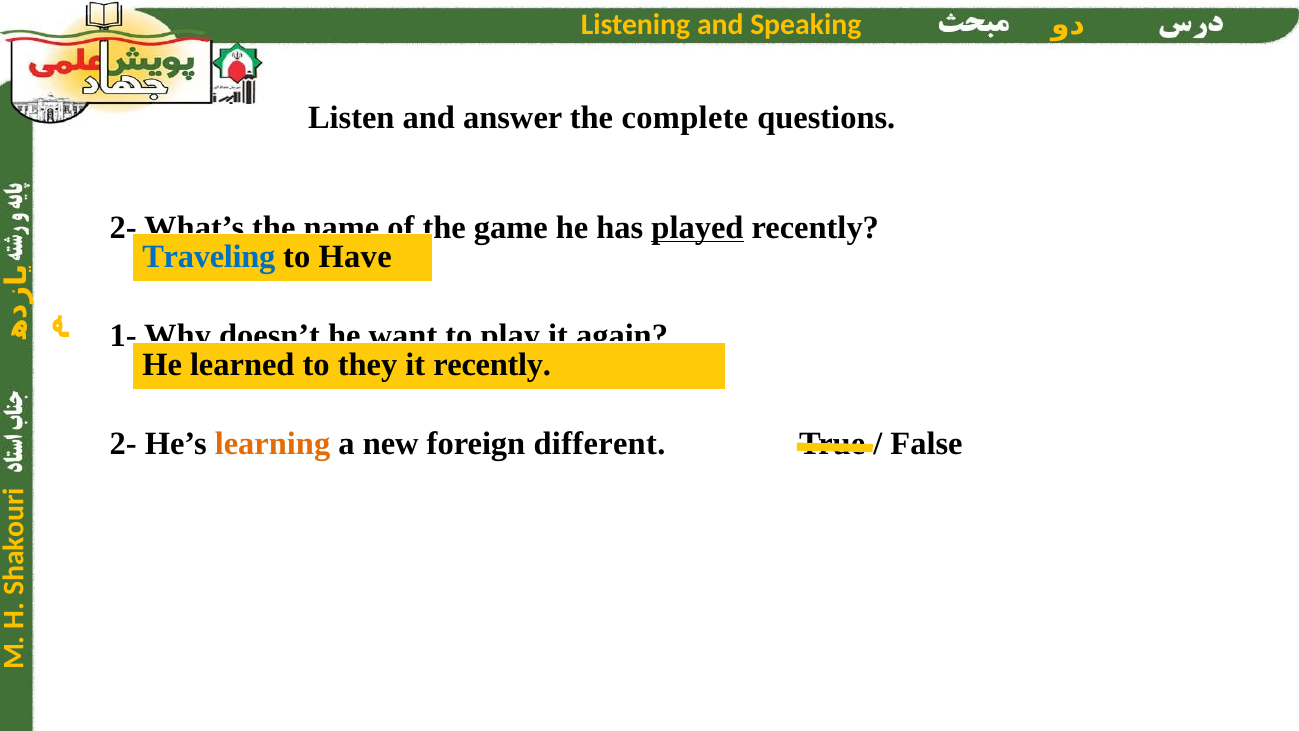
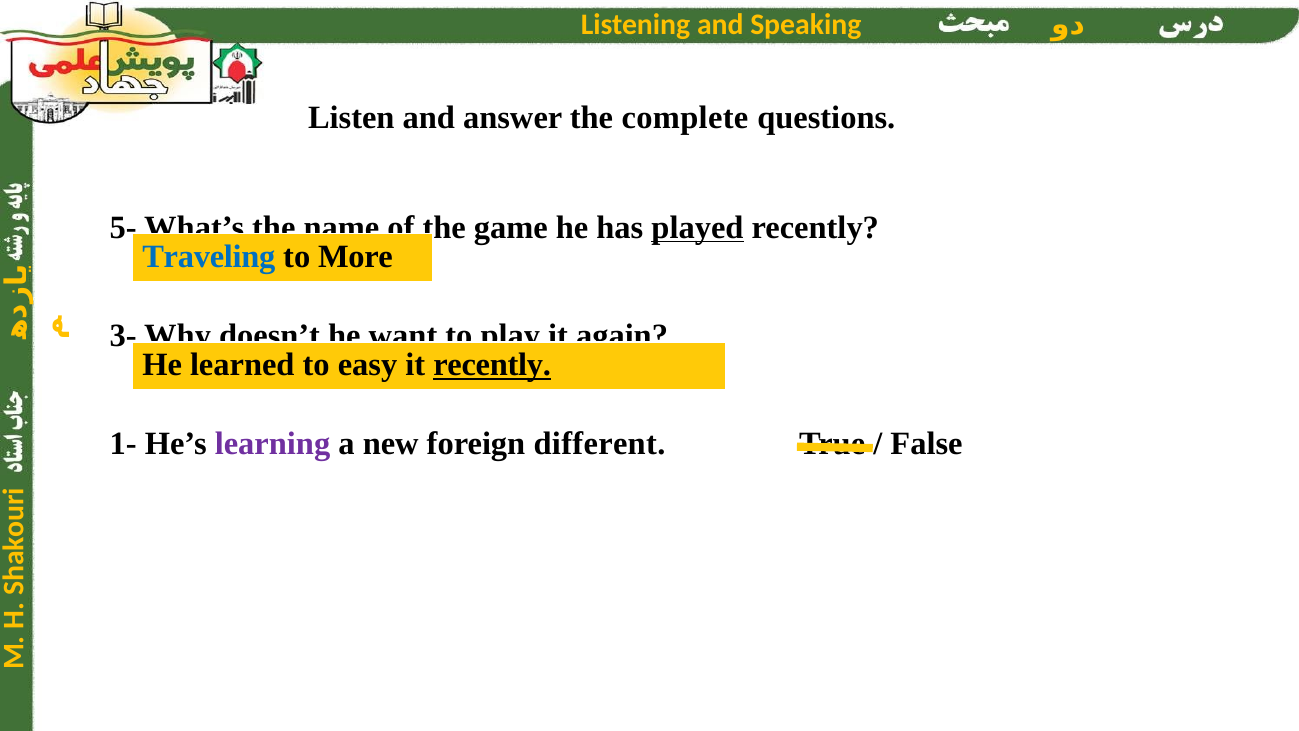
2-: 2- -> 5- (123, 227)
Have: Have -> More (355, 257)
1-: 1- -> 3- (123, 336)
they: they -> easy (368, 365)
recently underline: none -> present (492, 365)
2-: 2- -> 1- (123, 444)
learning colour: orange -> purple (273, 444)
